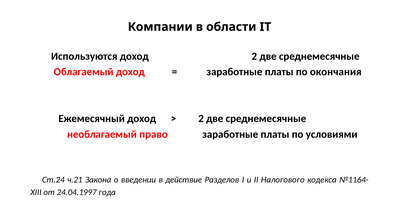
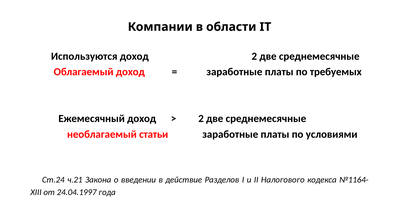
окончания: окончания -> требуемых (336, 72)
право: право -> статьи (154, 135)
